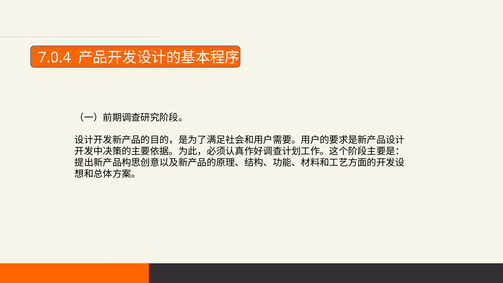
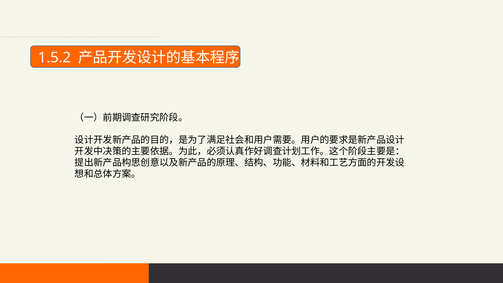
7.0.4: 7.0.4 -> 1.5.2 (54, 57)
